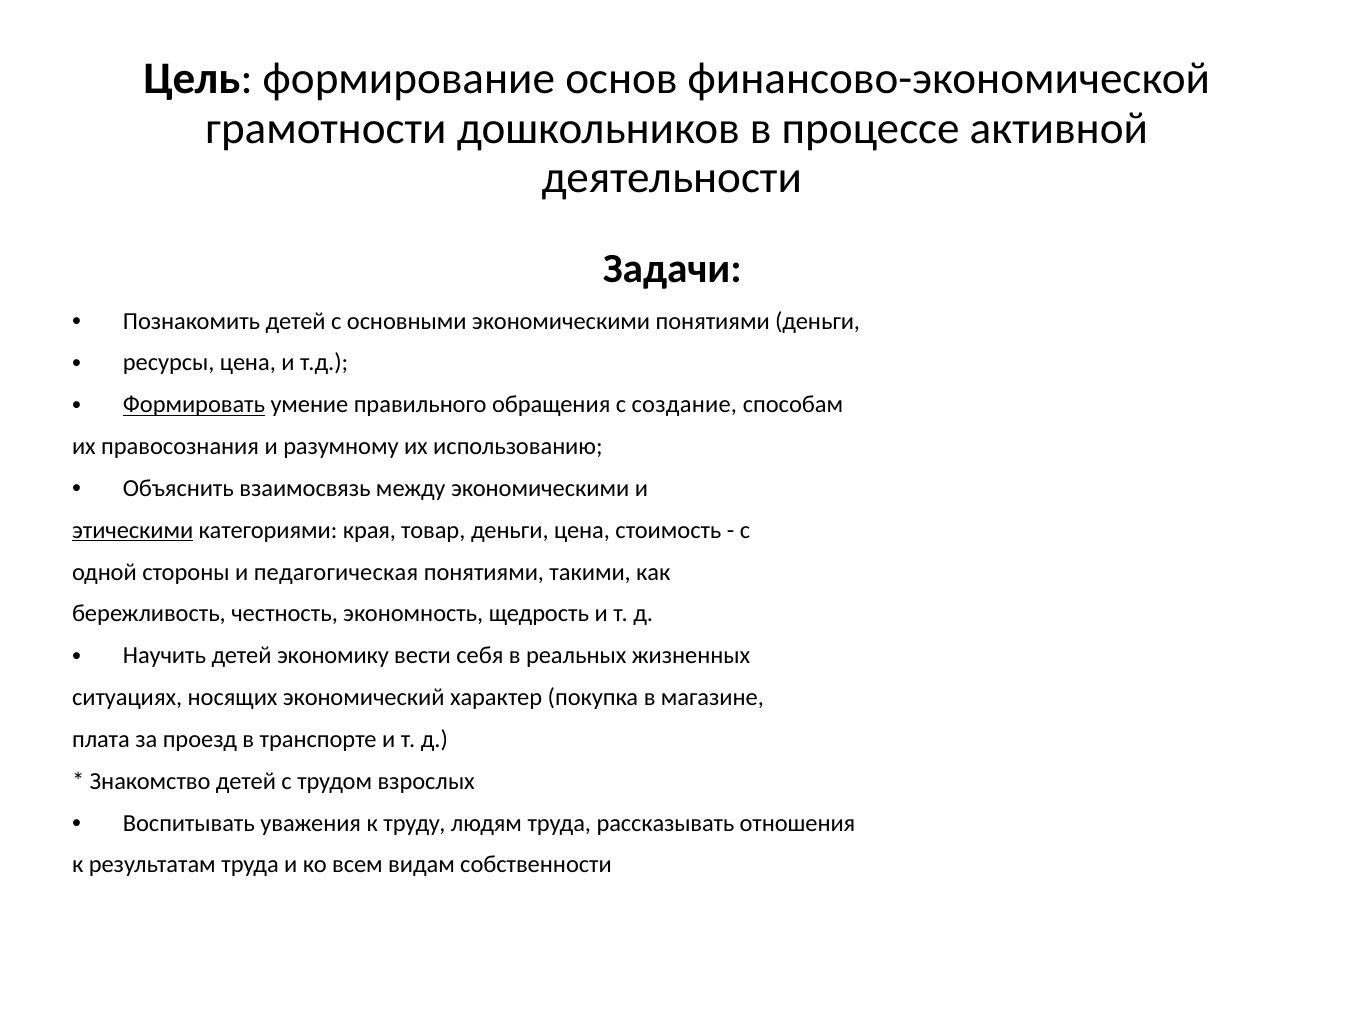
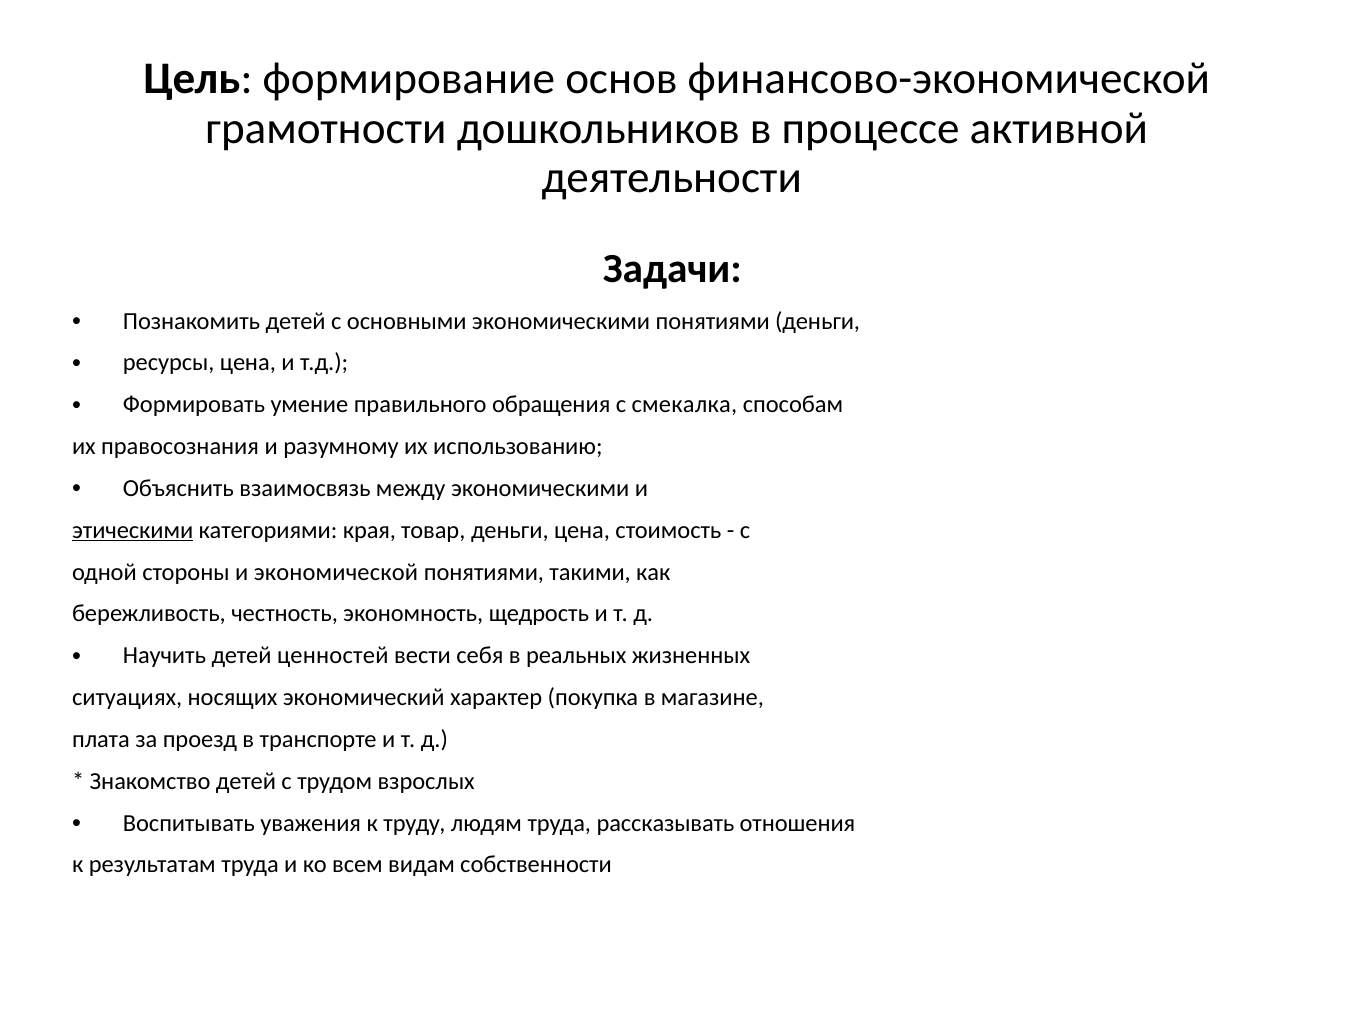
Формировать underline: present -> none (194, 405)
создание: создание -> смекалка (684, 405)
педагогическая: педагогическая -> экономической (336, 572)
экономику: экономику -> ценностей (333, 656)
